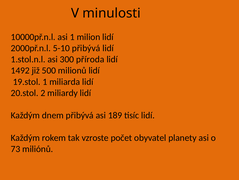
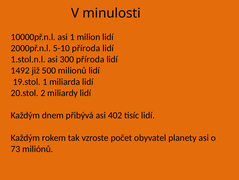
5-10 přibývá: přibývá -> příroda (86, 48)
189: 189 -> 402 (115, 115)
